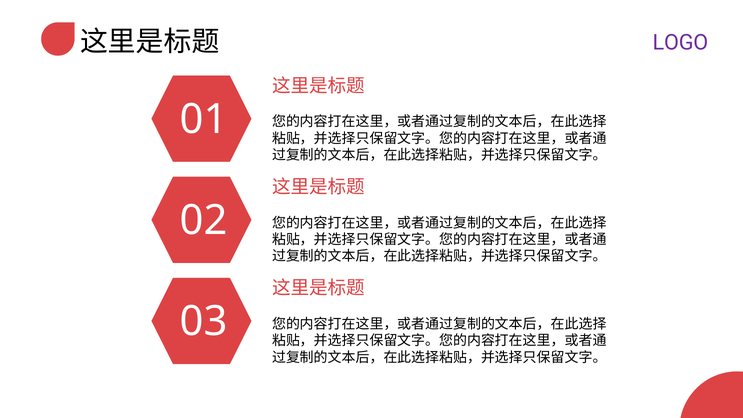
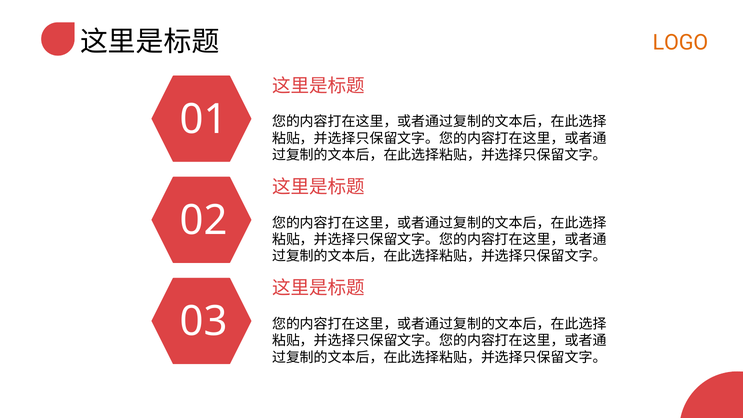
LOGO colour: purple -> orange (680, 42)
